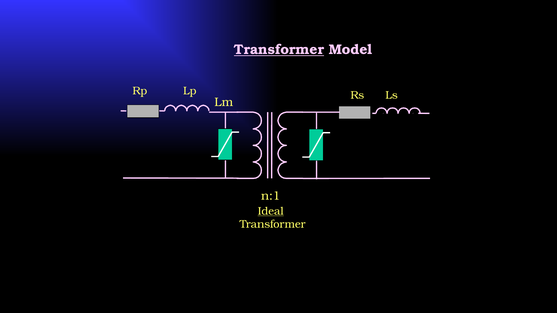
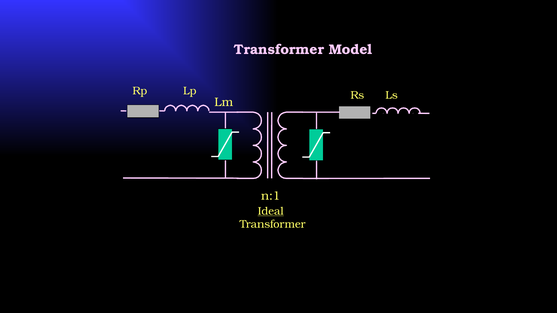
Transformer underline: present -> none (279, 50)
